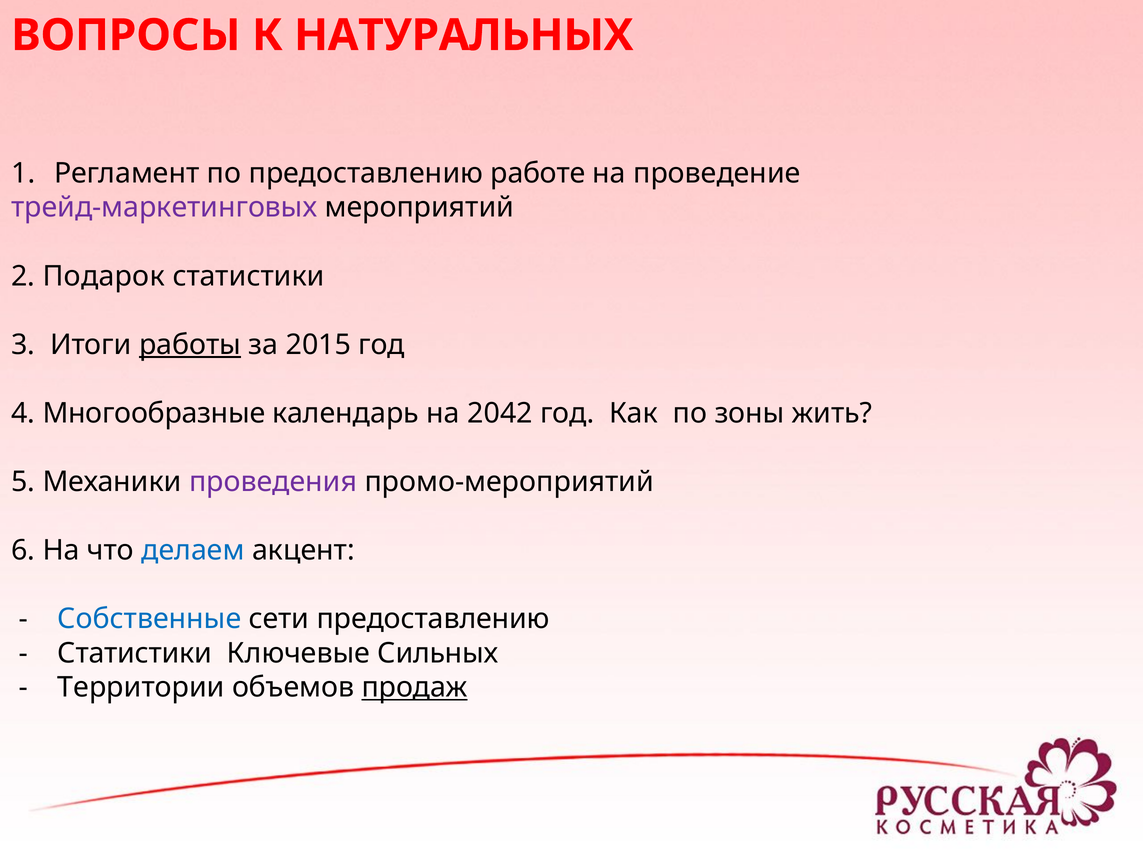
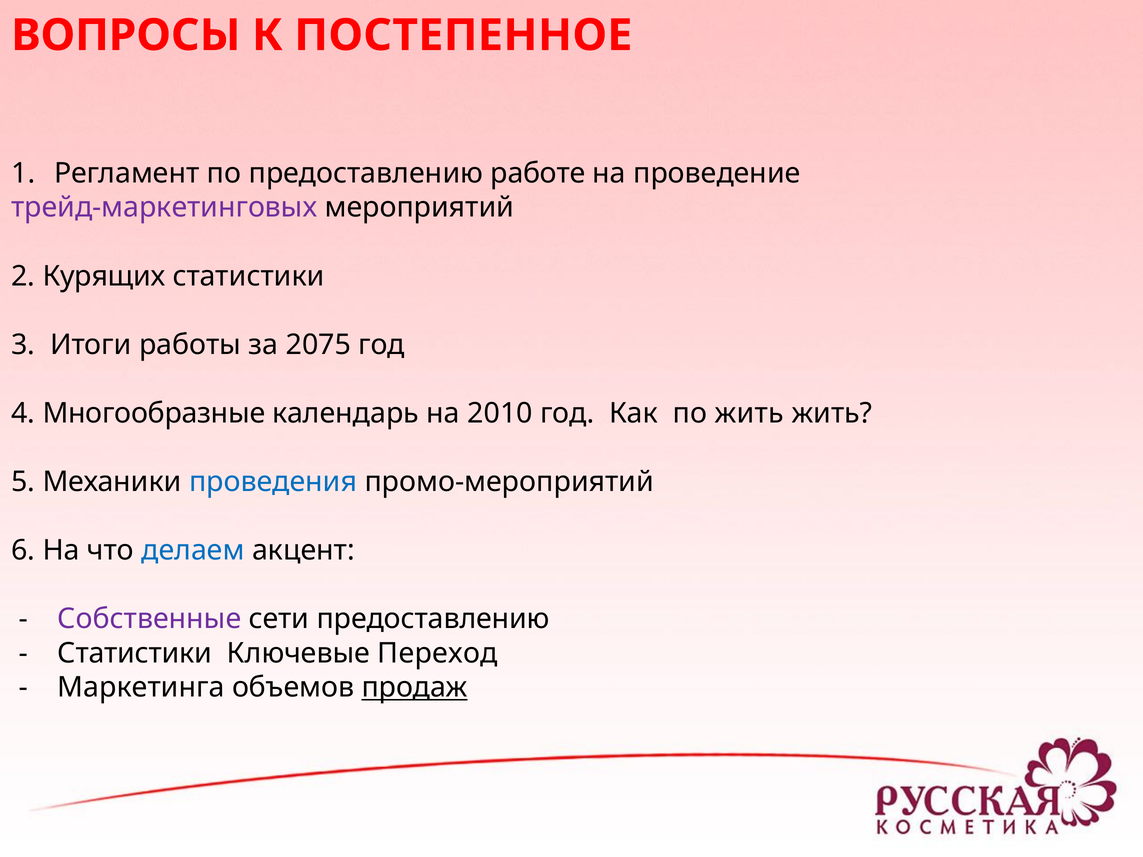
НАТУРАЛЬНЫХ: НАТУРАЛЬНЫХ -> ПОСТЕПЕННОЕ (463, 35)
Подарок: Подарок -> Курящих (104, 276)
работы underline: present -> none (190, 345)
2015: 2015 -> 2075 (318, 345)
2042: 2042 -> 2010 (500, 413)
по зоны: зоны -> жить (749, 413)
проведения colour: purple -> blue (273, 482)
Собственные colour: blue -> purple (149, 619)
Сильных: Сильных -> Переход (438, 653)
Территории: Территории -> Маркетинга (141, 688)
